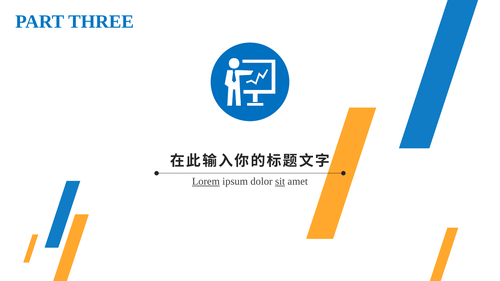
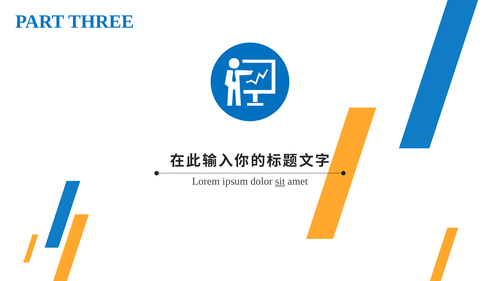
Lorem underline: present -> none (206, 182)
